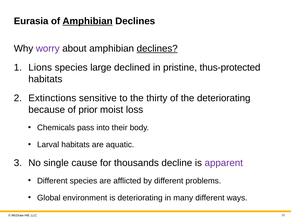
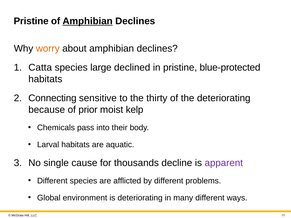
Eurasia: Eurasia -> Pristine (31, 21)
worry colour: purple -> orange (48, 49)
declines underline: present -> none (157, 49)
Lions: Lions -> Catta (40, 68)
thus-protected: thus-protected -> blue-protected (230, 68)
Extinctions: Extinctions -> Connecting (52, 98)
loss: loss -> kelp (135, 110)
